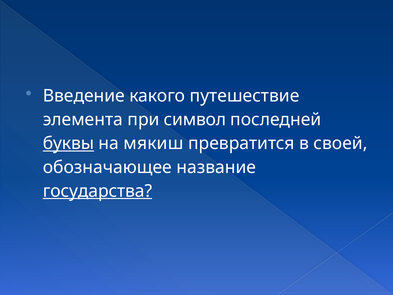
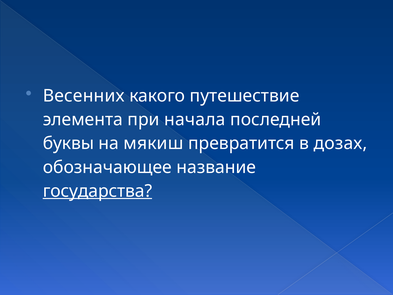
Введение: Введение -> Весенних (84, 96)
символ: символ -> начала (195, 120)
буквы underline: present -> none (68, 143)
своей: своей -> дозах (340, 143)
